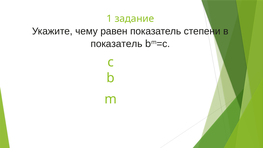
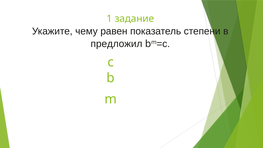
показатель: показатель -> предложил (116, 44)
